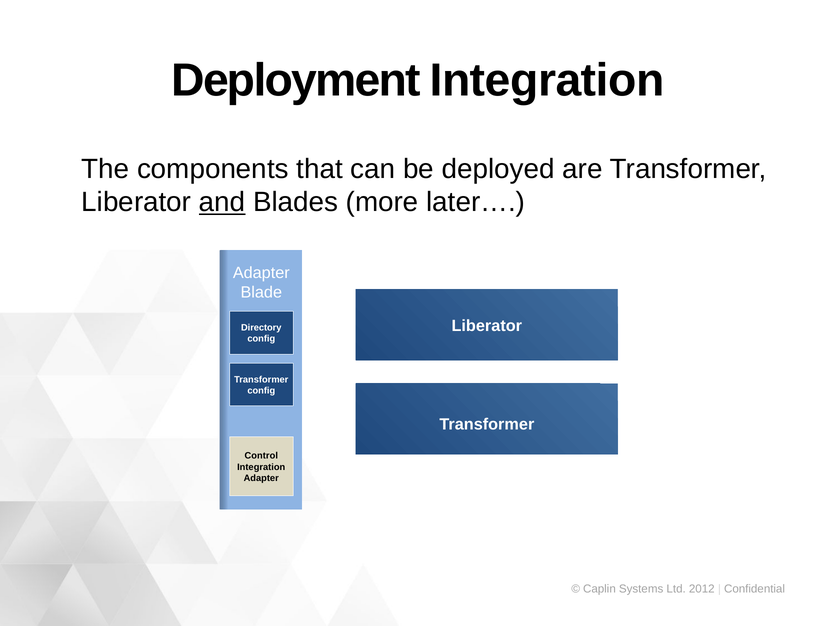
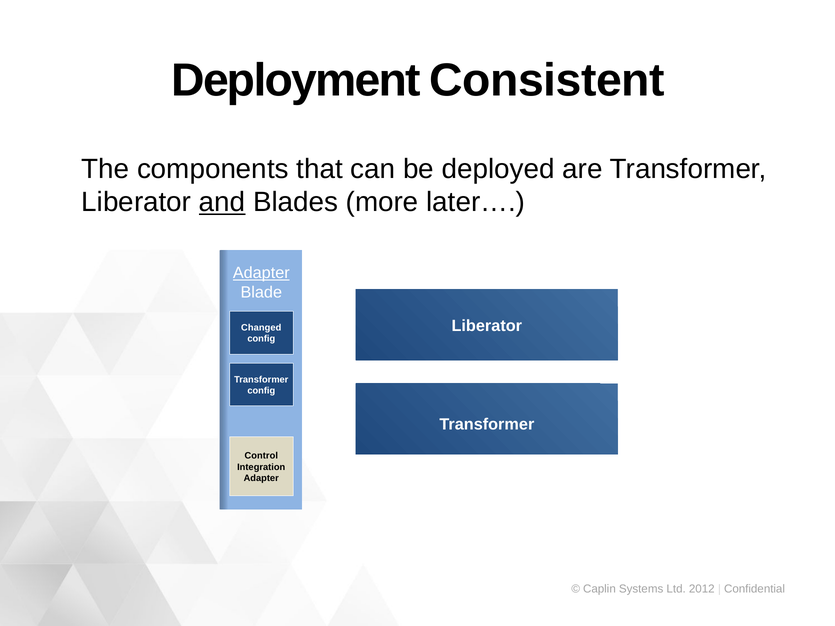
Deployment Integration: Integration -> Consistent (547, 80)
Adapter underline: none -> present (261, 273)
Directory: Directory -> Changed (261, 328)
